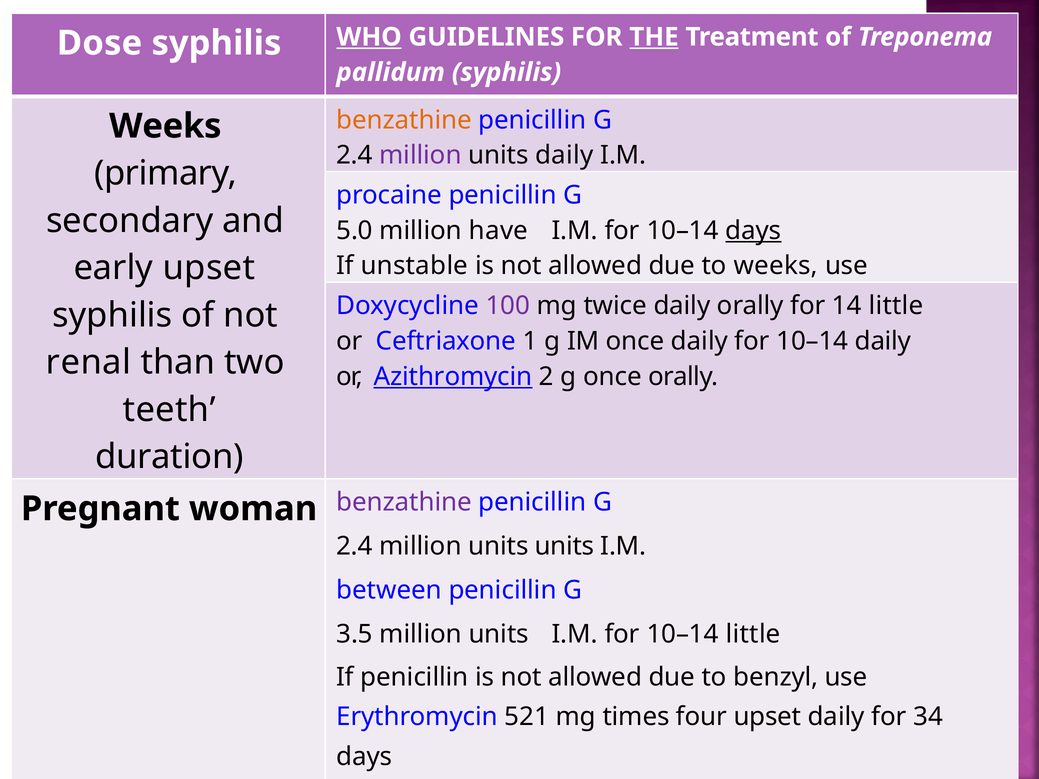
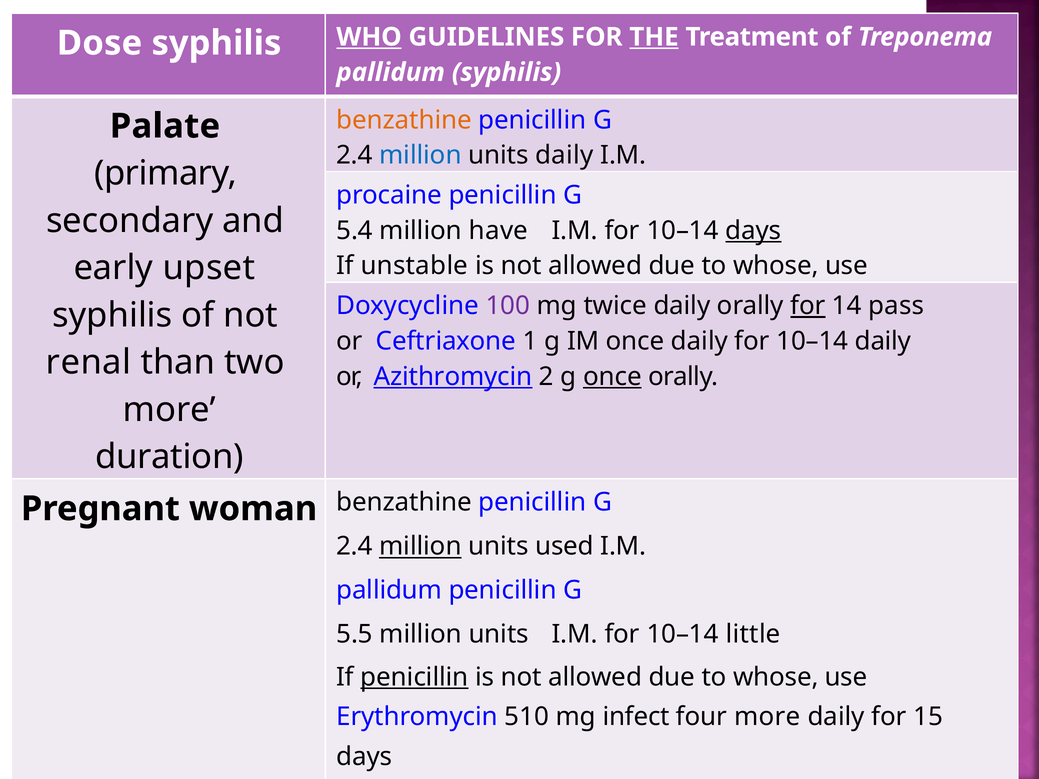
Weeks: Weeks -> Palate (165, 126)
million colour: purple -> blue (420, 155)
5.0: 5.0 -> 5.4 (355, 231)
weeks: weeks -> whose (776, 266)
for underline: none -> present (808, 306)
14 little: little -> pass (896, 306)
once underline: none -> present (612, 377)
teeth: teeth -> more (169, 410)
benzathine colour: purple -> black (404, 503)
million underline: none -> present (420, 547)
units units: units -> used (564, 547)
between: between -> pallidum (389, 591)
3.5: 3.5 -> 5.5 (355, 635)
penicillin underline: none -> present (414, 677)
benzyl: benzyl -> whose (776, 677)
521: 521 -> 510 (527, 717)
times: times -> infect (636, 717)
four upset: upset -> more (767, 717)
34: 34 -> 15 (928, 717)
